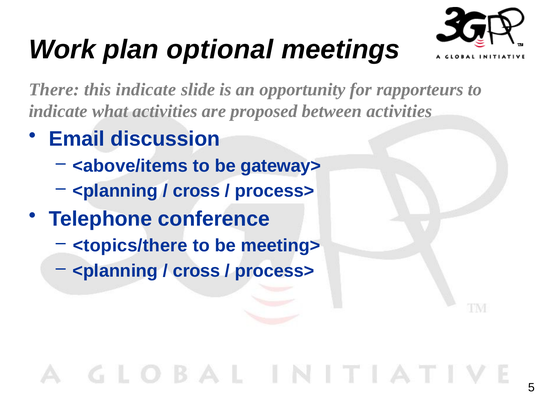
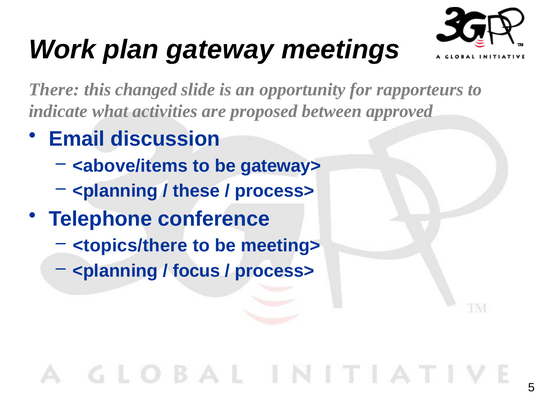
optional: optional -> gateway (220, 49)
this indicate: indicate -> changed (146, 90)
between activities: activities -> approved (399, 111)
cross: cross -> these (196, 191)
cross: cross -> focus (196, 271)
